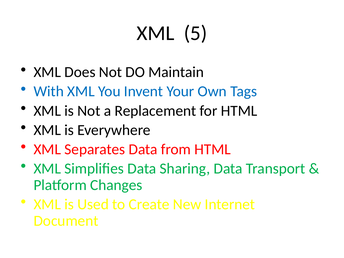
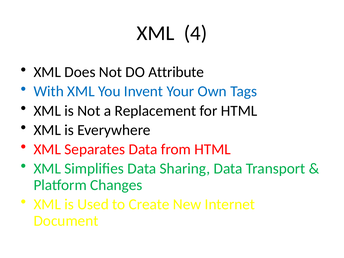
5: 5 -> 4 (196, 33)
Maintain: Maintain -> Attribute (176, 72)
